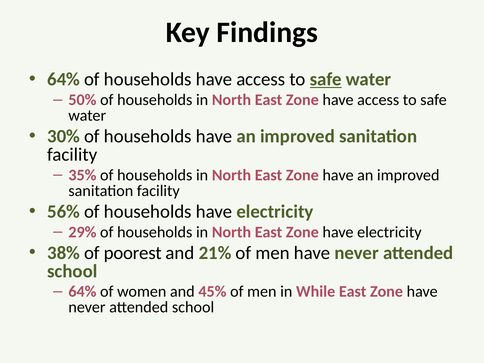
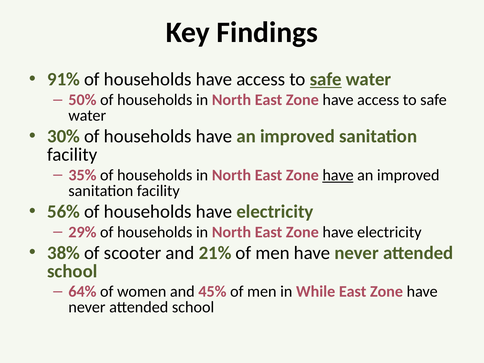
64%: 64% -> 91% (64, 79)
have underline: none -> present (338, 175)
poorest: poorest -> scooter (133, 253)
